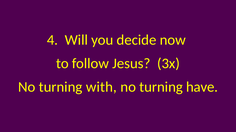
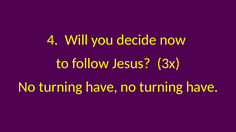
with: with -> have (101, 87)
